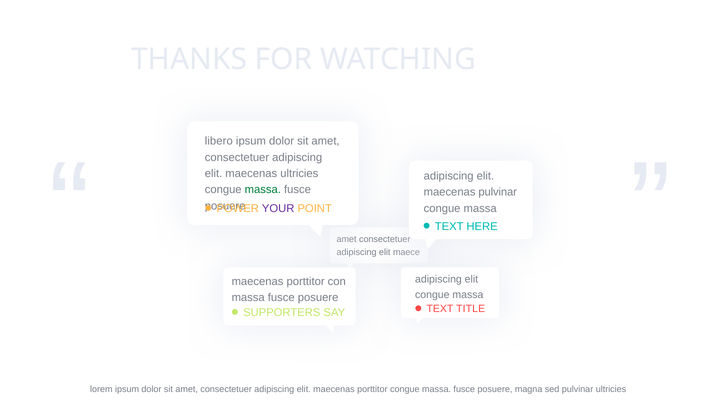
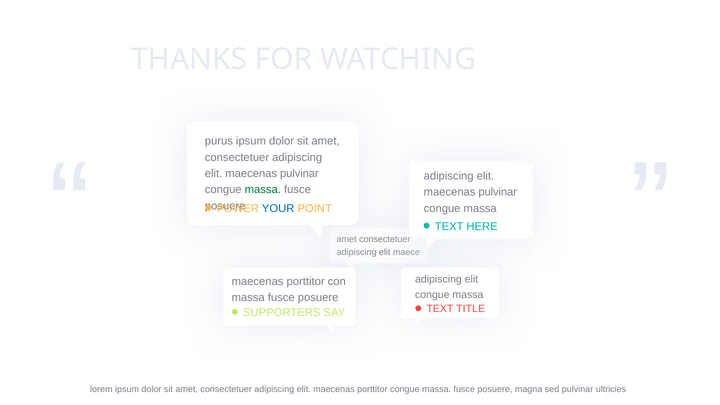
libero: libero -> purus (219, 141)
ultricies: ultricies -> pulvinar (299, 174)
YOUR colour: purple -> blue (278, 209)
